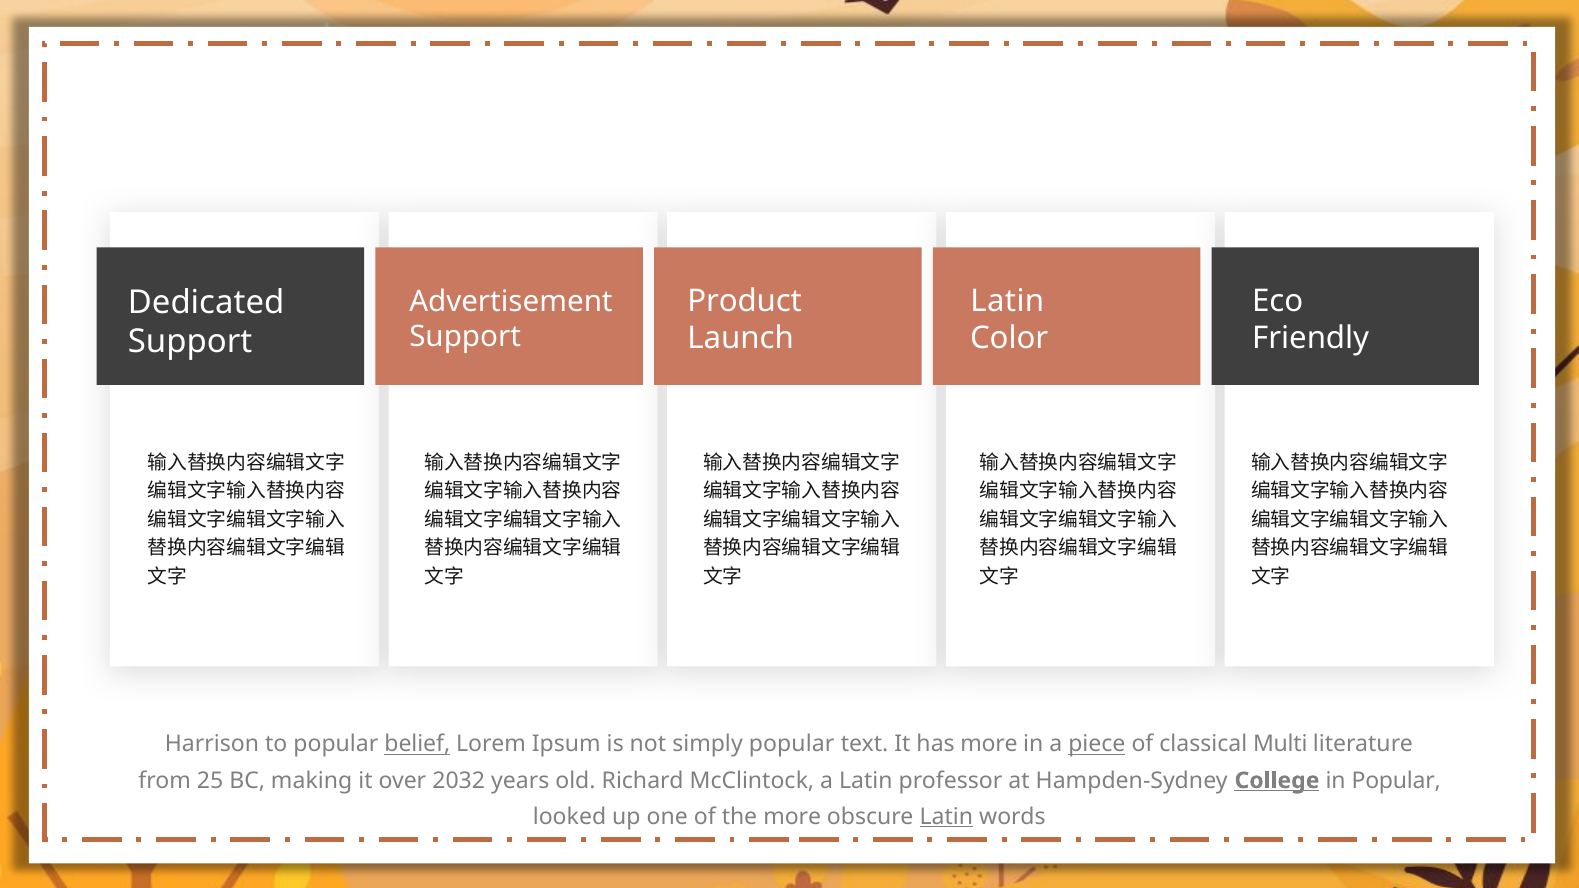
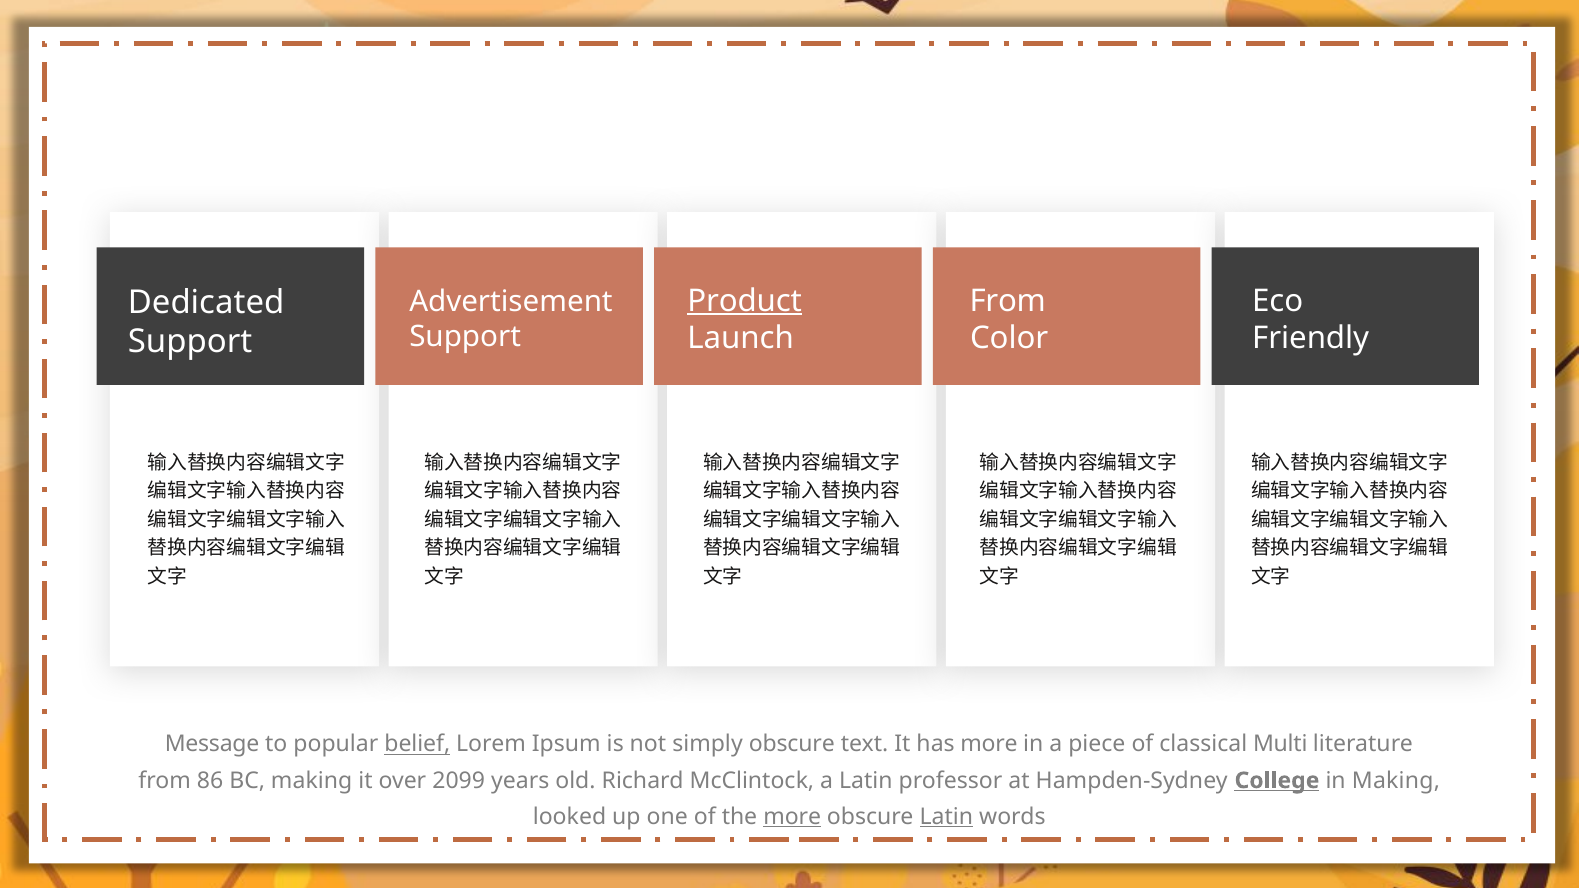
Product underline: none -> present (745, 301)
Latin: Latin -> From (1008, 301)
Harrison: Harrison -> Message (212, 744)
simply popular: popular -> obscure (792, 744)
piece underline: present -> none (1097, 744)
25: 25 -> 86 (210, 781)
2032: 2032 -> 2099 (459, 781)
in Popular: Popular -> Making (1396, 781)
more underline: none -> present (792, 817)
